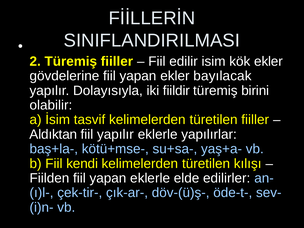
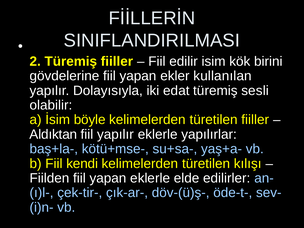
kök ekler: ekler -> birini (268, 61)
bayılacak: bayılacak -> kullanılan (223, 76)
fiildir: fiildir -> edat (176, 91)
birini: birini -> sesli (255, 91)
tasvif: tasvif -> böyle (90, 120)
